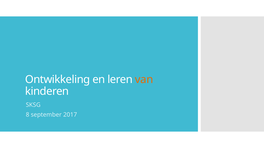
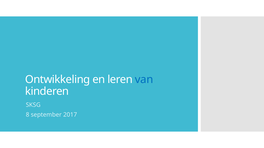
van colour: orange -> blue (144, 80)
